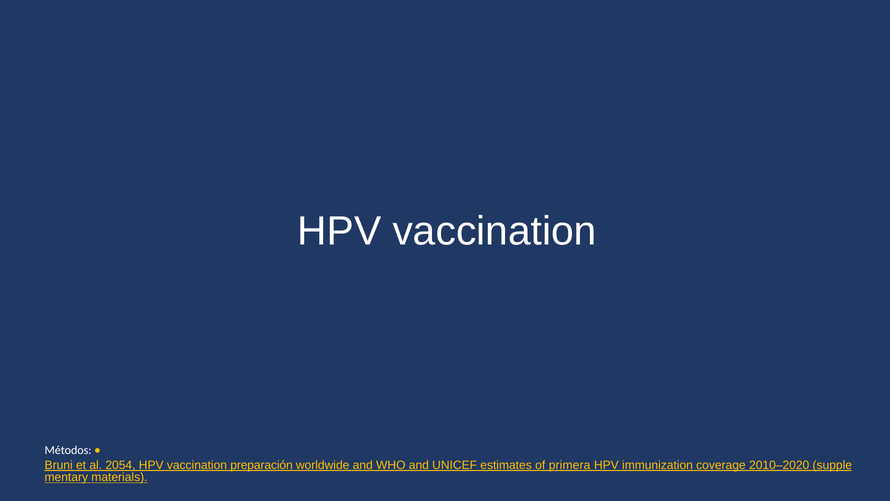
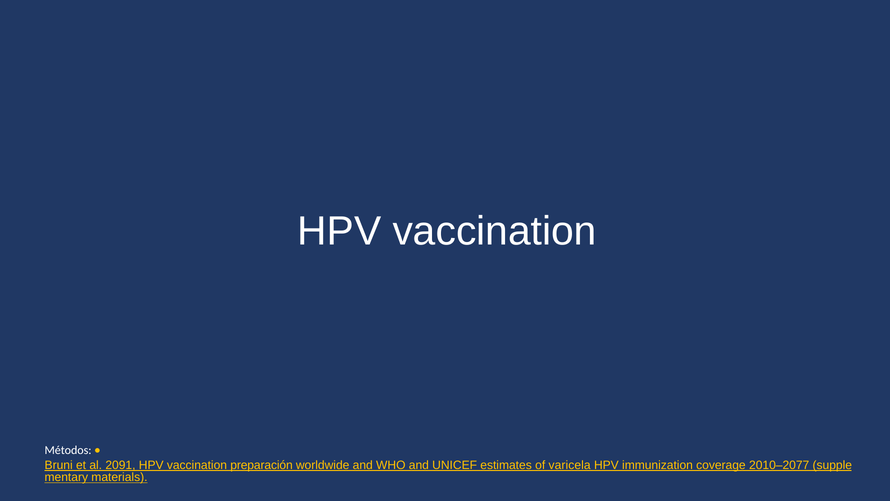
2054: 2054 -> 2091 (120, 465)
primera: primera -> varicela (570, 465)
2010–2020: 2010–2020 -> 2010–2077 (779, 465)
